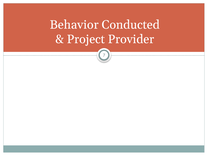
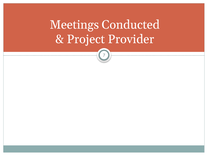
Behavior: Behavior -> Meetings (74, 25)
